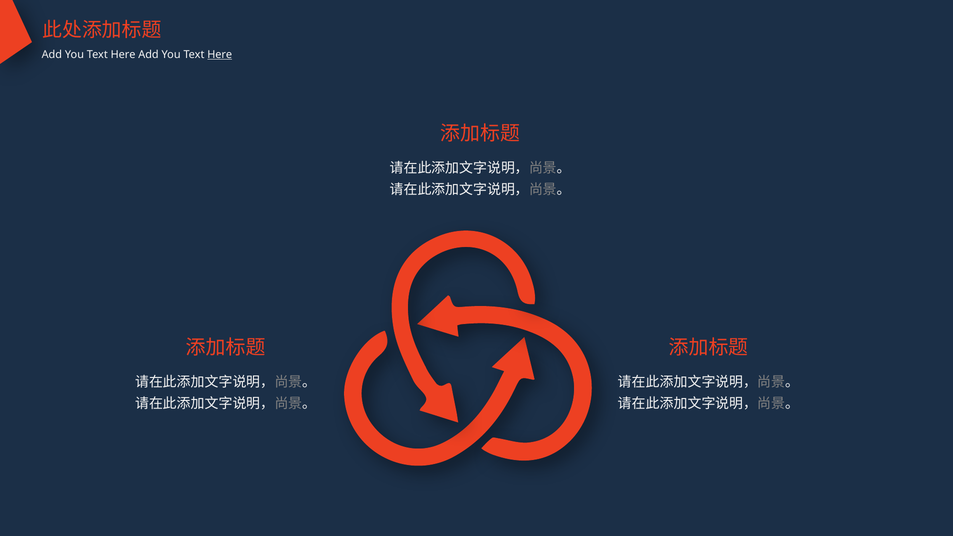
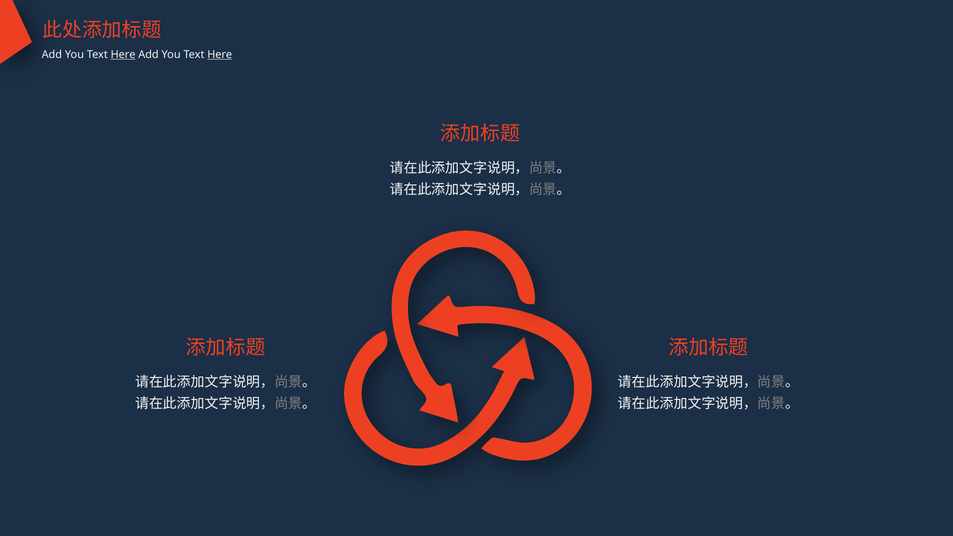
Here underline: none -> present (123, 54)
